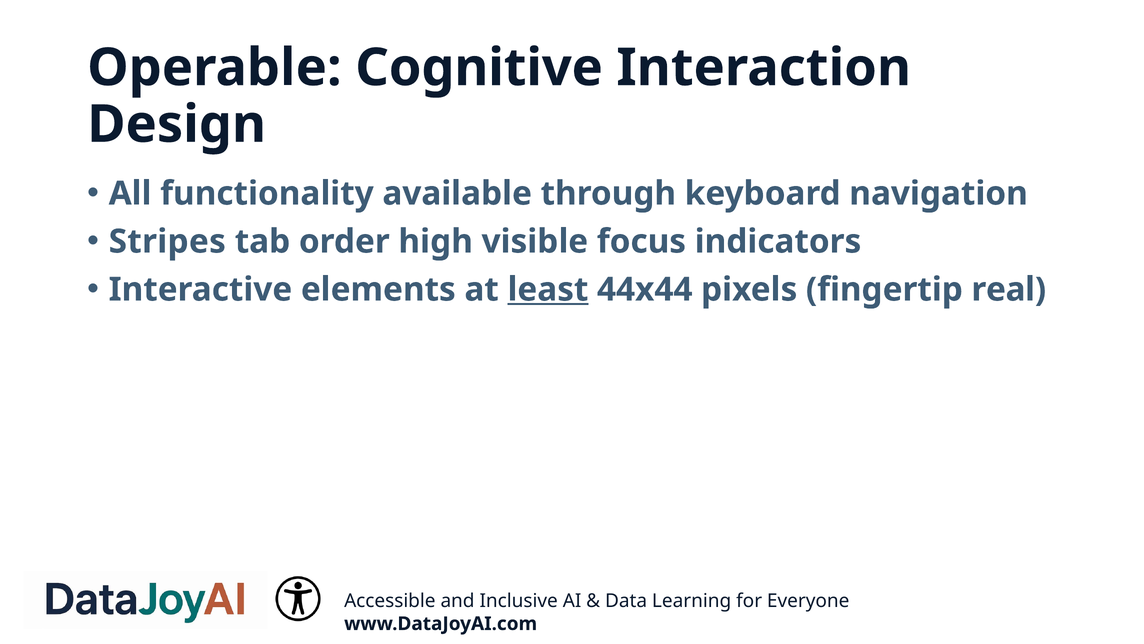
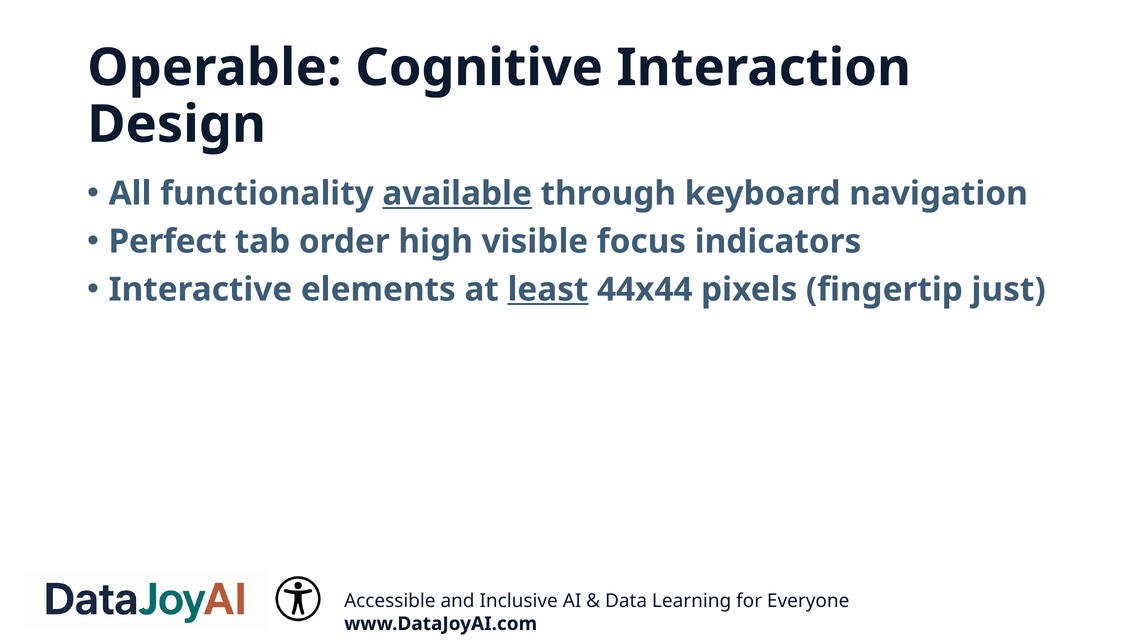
available underline: none -> present (457, 193)
Stripes: Stripes -> Perfect (168, 241)
real: real -> just (1009, 289)
